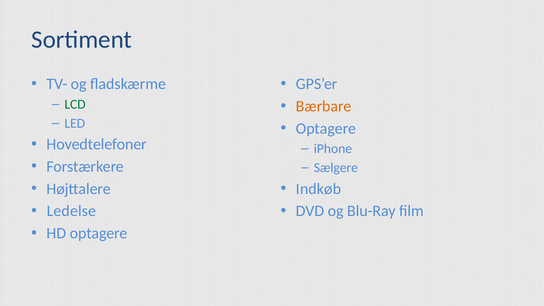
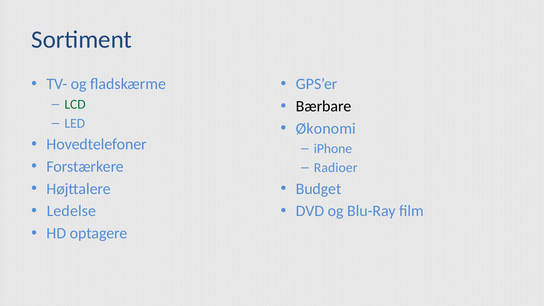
Bærbare colour: orange -> black (324, 106)
Optagere: Optagere -> Økonomi (326, 129)
Sælgere: Sælgere -> Radioer (336, 168)
Indkøb: Indkøb -> Budget (319, 189)
